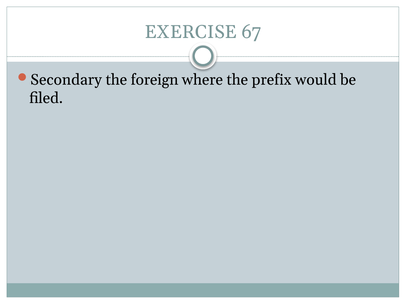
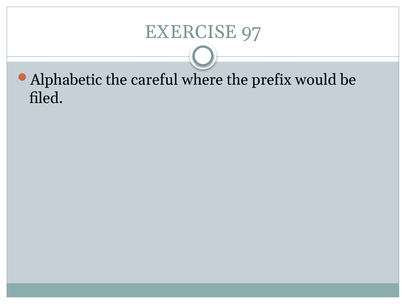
67: 67 -> 97 (251, 32)
Secondary: Secondary -> Alphabetic (66, 80)
foreign: foreign -> careful (154, 80)
